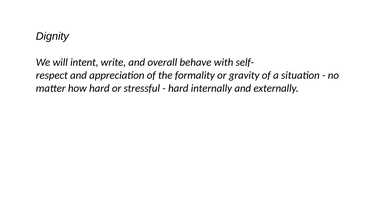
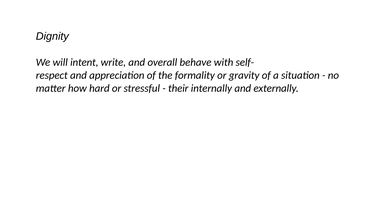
hard: hard -> their (178, 88)
